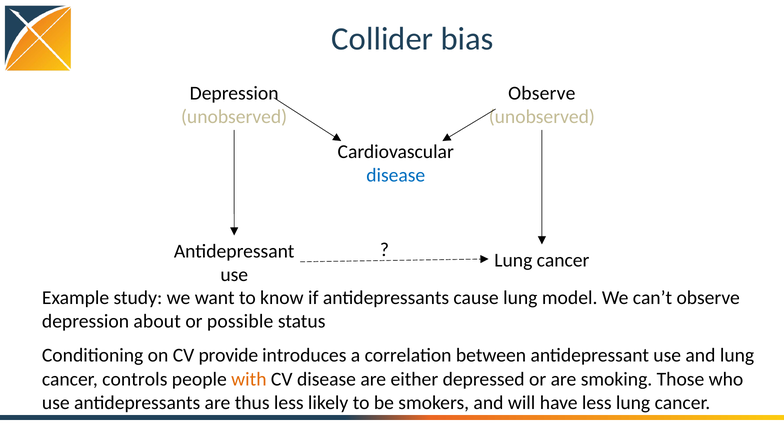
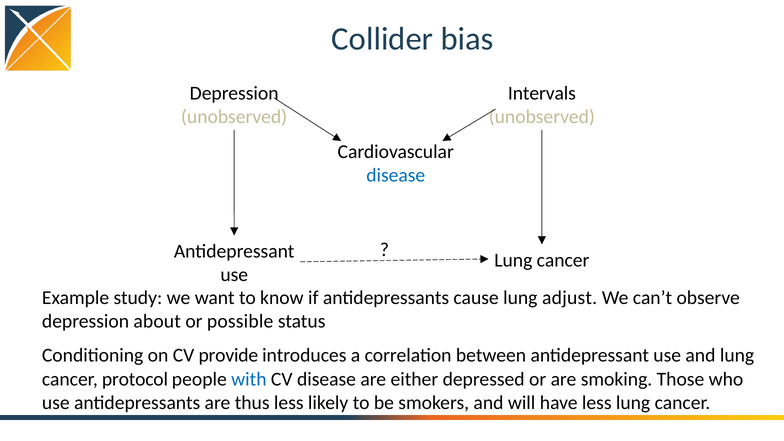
Observe: Observe -> Intervals (542, 93)
model: model -> adjust (570, 298)
controls: controls -> protocol (135, 379)
with colour: orange -> blue (249, 379)
